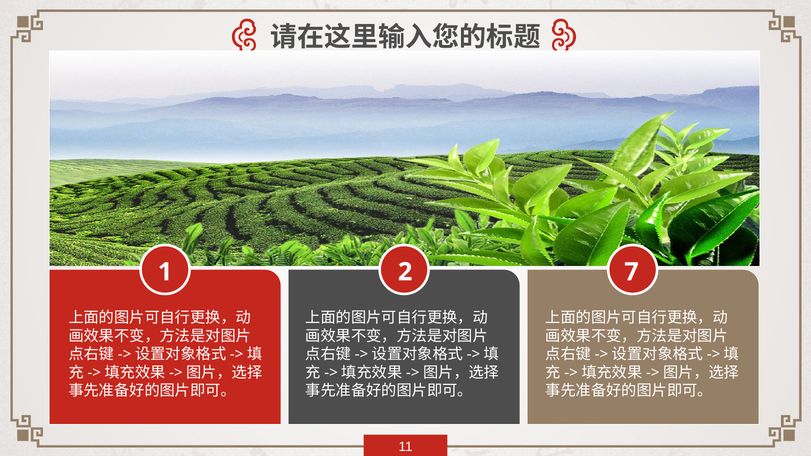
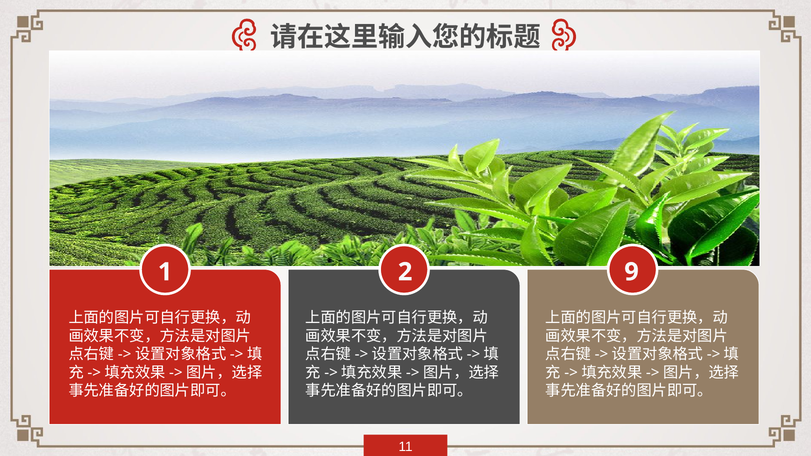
7: 7 -> 9 (632, 272)
